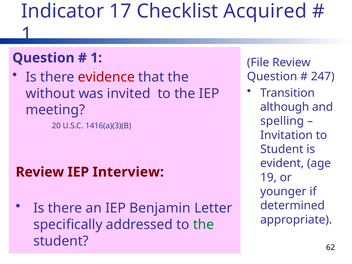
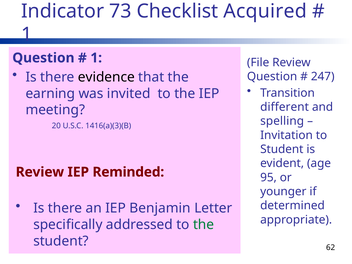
17: 17 -> 73 (120, 11)
evidence colour: red -> black (106, 77)
without: without -> earning (50, 93)
although: although -> different (285, 107)
Interview: Interview -> Reminded (128, 172)
19: 19 -> 95 (268, 177)
